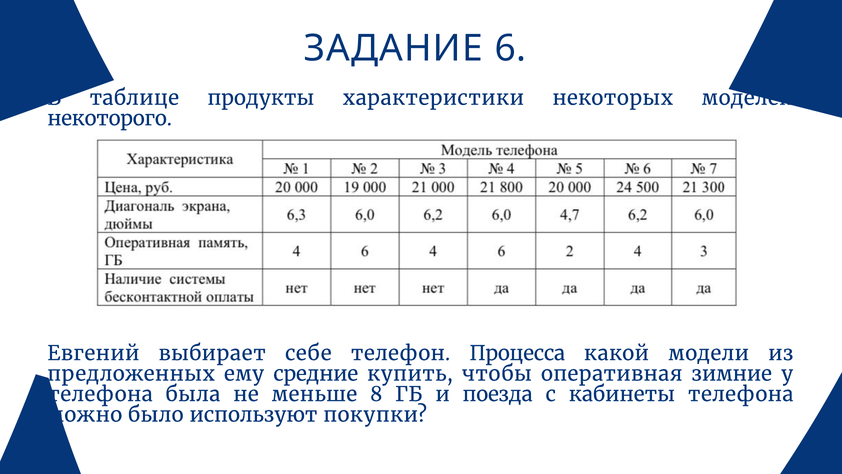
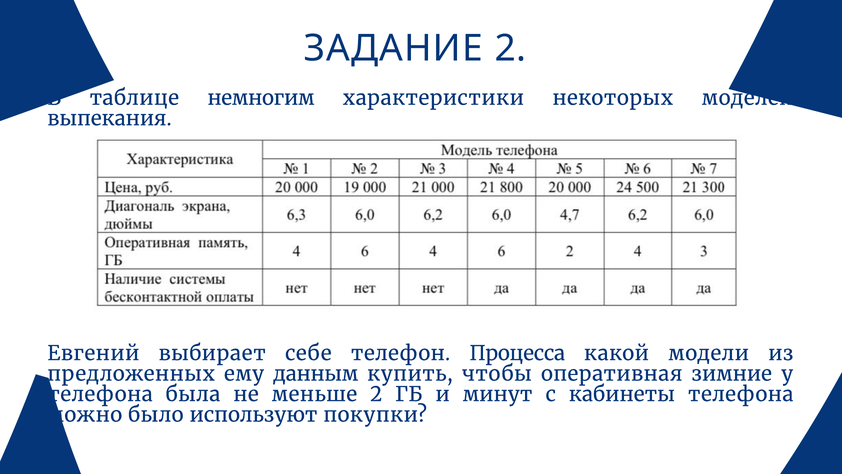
ЗАДАНИЕ 6: 6 -> 2 (511, 48)
продукты: продукты -> немногим (261, 98)
некоторого: некоторого -> выпекания (109, 118)
средние: средние -> данным (316, 374)
меньше 8: 8 -> 2 (376, 394)
поезда: поезда -> минут (498, 394)
